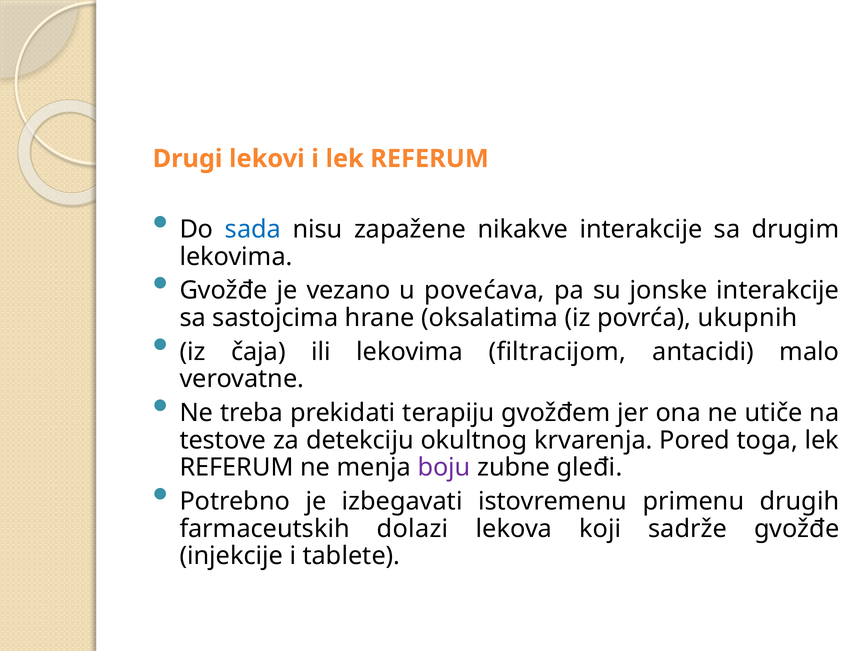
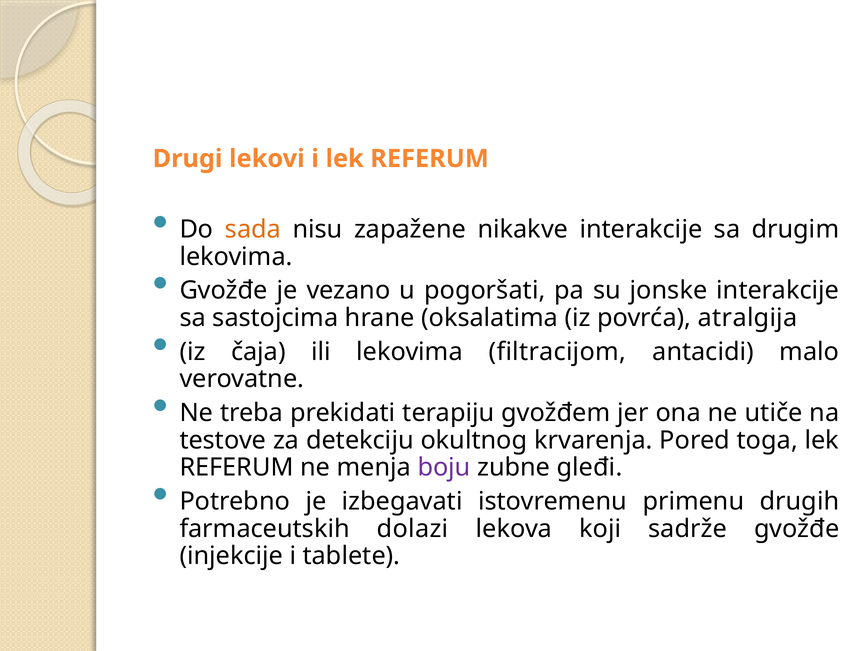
sada colour: blue -> orange (253, 229)
povećava: povećava -> pogoršati (485, 291)
ukupnih: ukupnih -> atralgija (748, 318)
